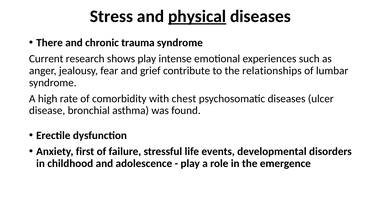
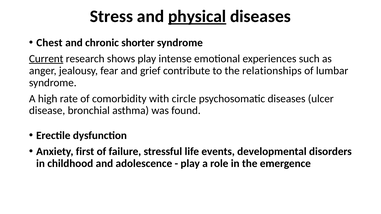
There: There -> Chest (49, 43)
trauma: trauma -> shorter (138, 43)
Current underline: none -> present (46, 59)
chest: chest -> circle (184, 99)
